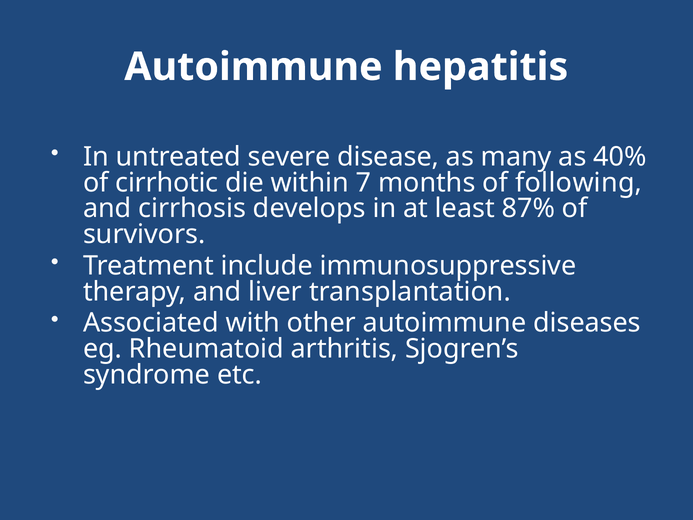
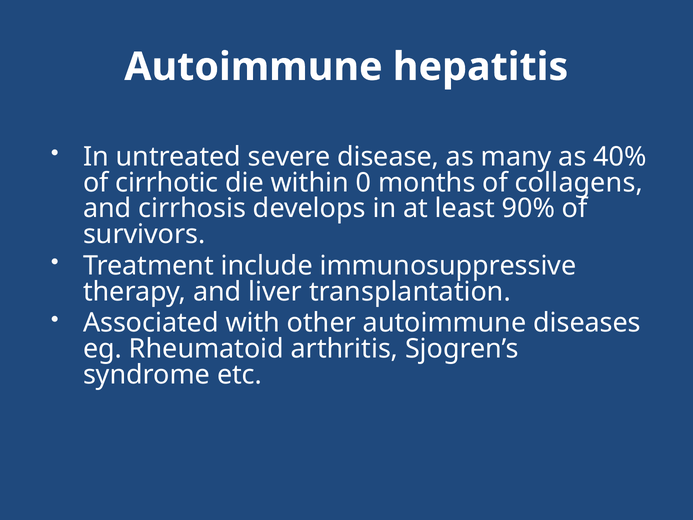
7: 7 -> 0 (363, 183)
following: following -> collagens (579, 183)
87%: 87% -> 90% (528, 208)
